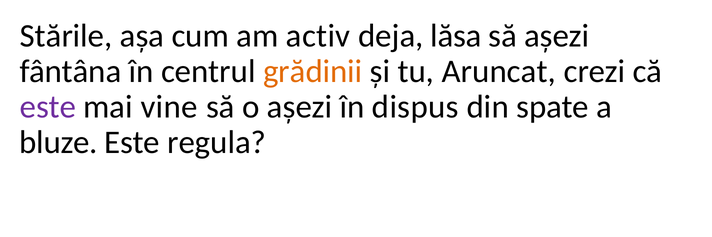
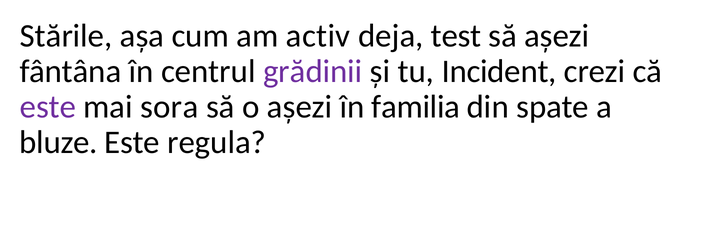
lăsa: lăsa -> test (456, 36)
grădinii colour: orange -> purple (313, 72)
Aruncat: Aruncat -> Incident (499, 72)
vine: vine -> sora (169, 107)
dispus: dispus -> familia (416, 107)
